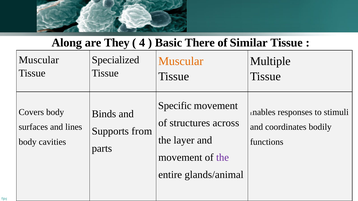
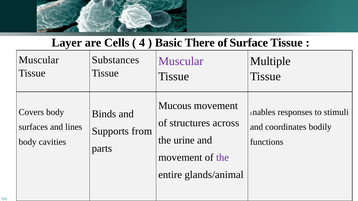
Along: Along -> Layer (67, 43)
They: They -> Cells (117, 43)
Similar: Similar -> Surface (249, 43)
Specialized: Specialized -> Substances (115, 60)
Muscular colour: orange -> purple (181, 61)
Specific: Specific -> Mucous (175, 106)
layer: layer -> urine (184, 140)
